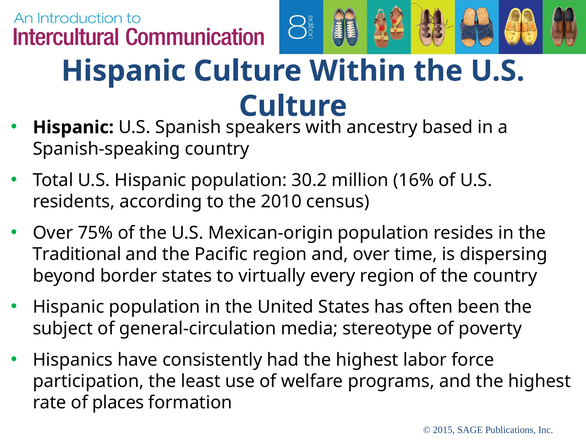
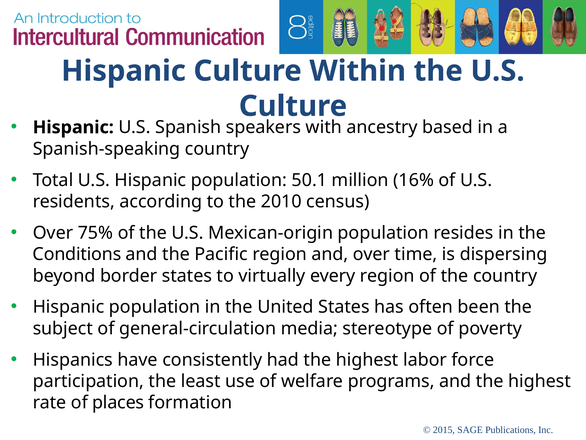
30.2: 30.2 -> 50.1 (309, 180)
Traditional: Traditional -> Conditions (77, 254)
